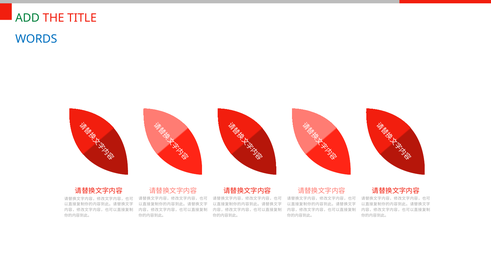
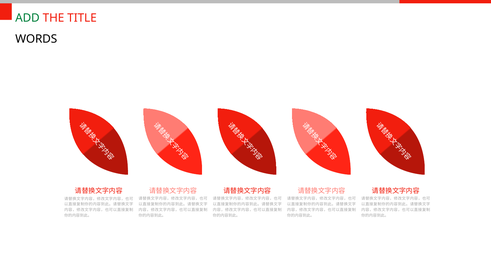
WORDS colour: blue -> black (36, 39)
